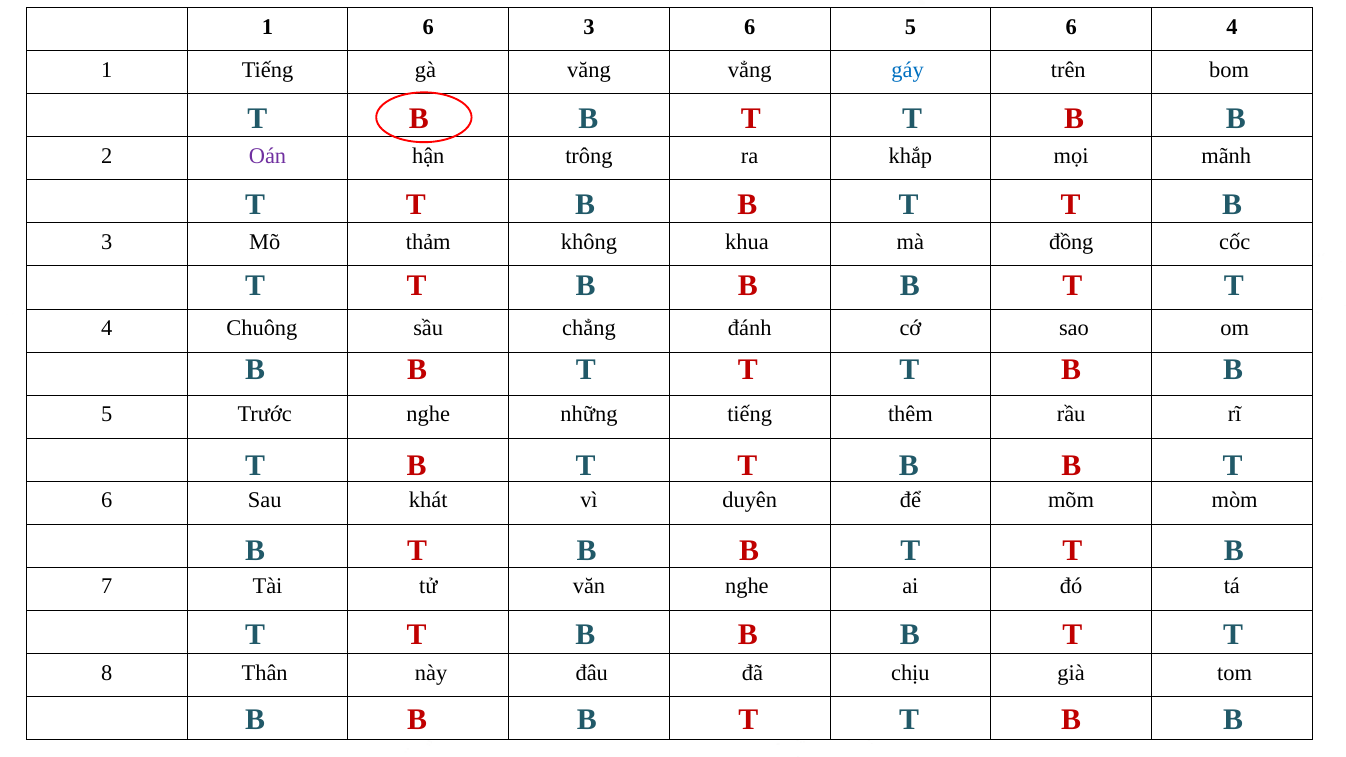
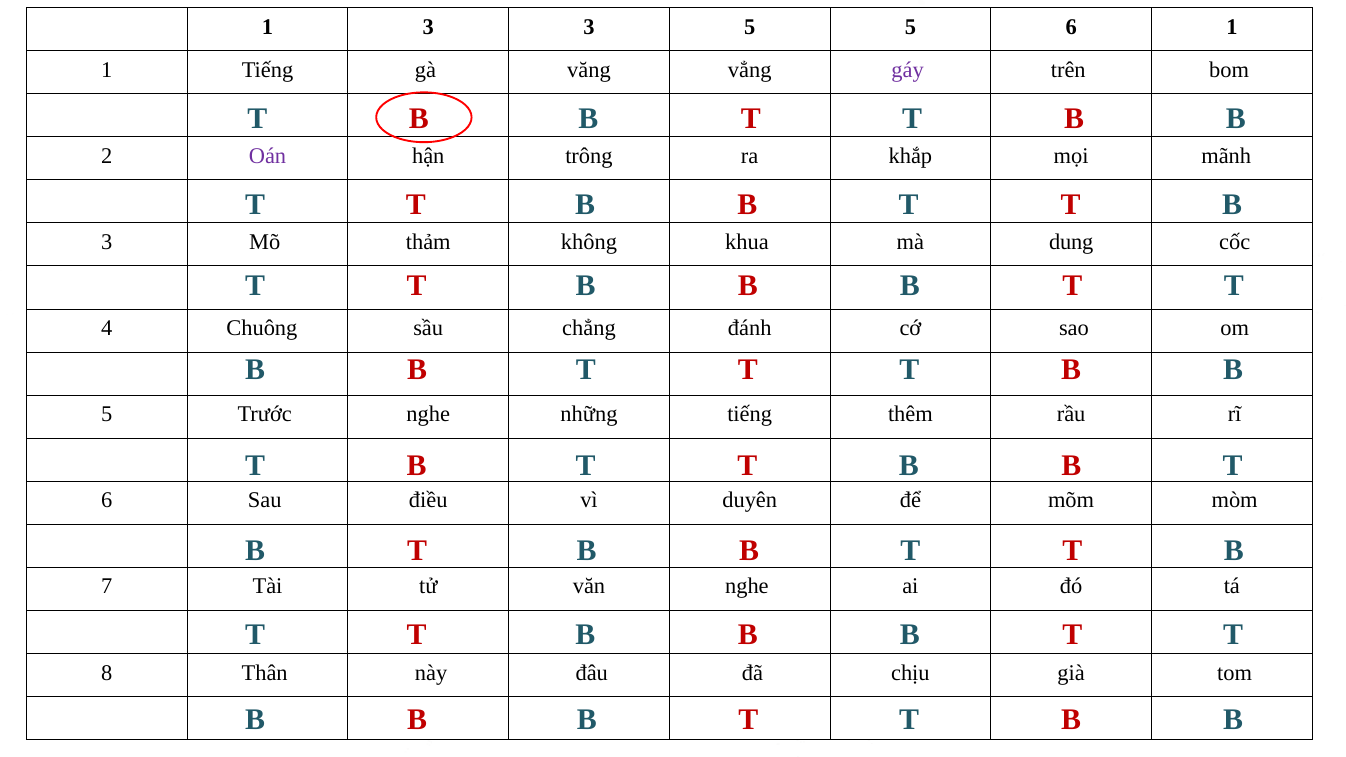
1 6: 6 -> 3 (428, 27)
3 6: 6 -> 5 (750, 27)
6 4: 4 -> 1 (1232, 27)
gáy colour: blue -> purple (908, 70)
đồng: đồng -> dung (1071, 242)
khát: khát -> điều (428, 500)
